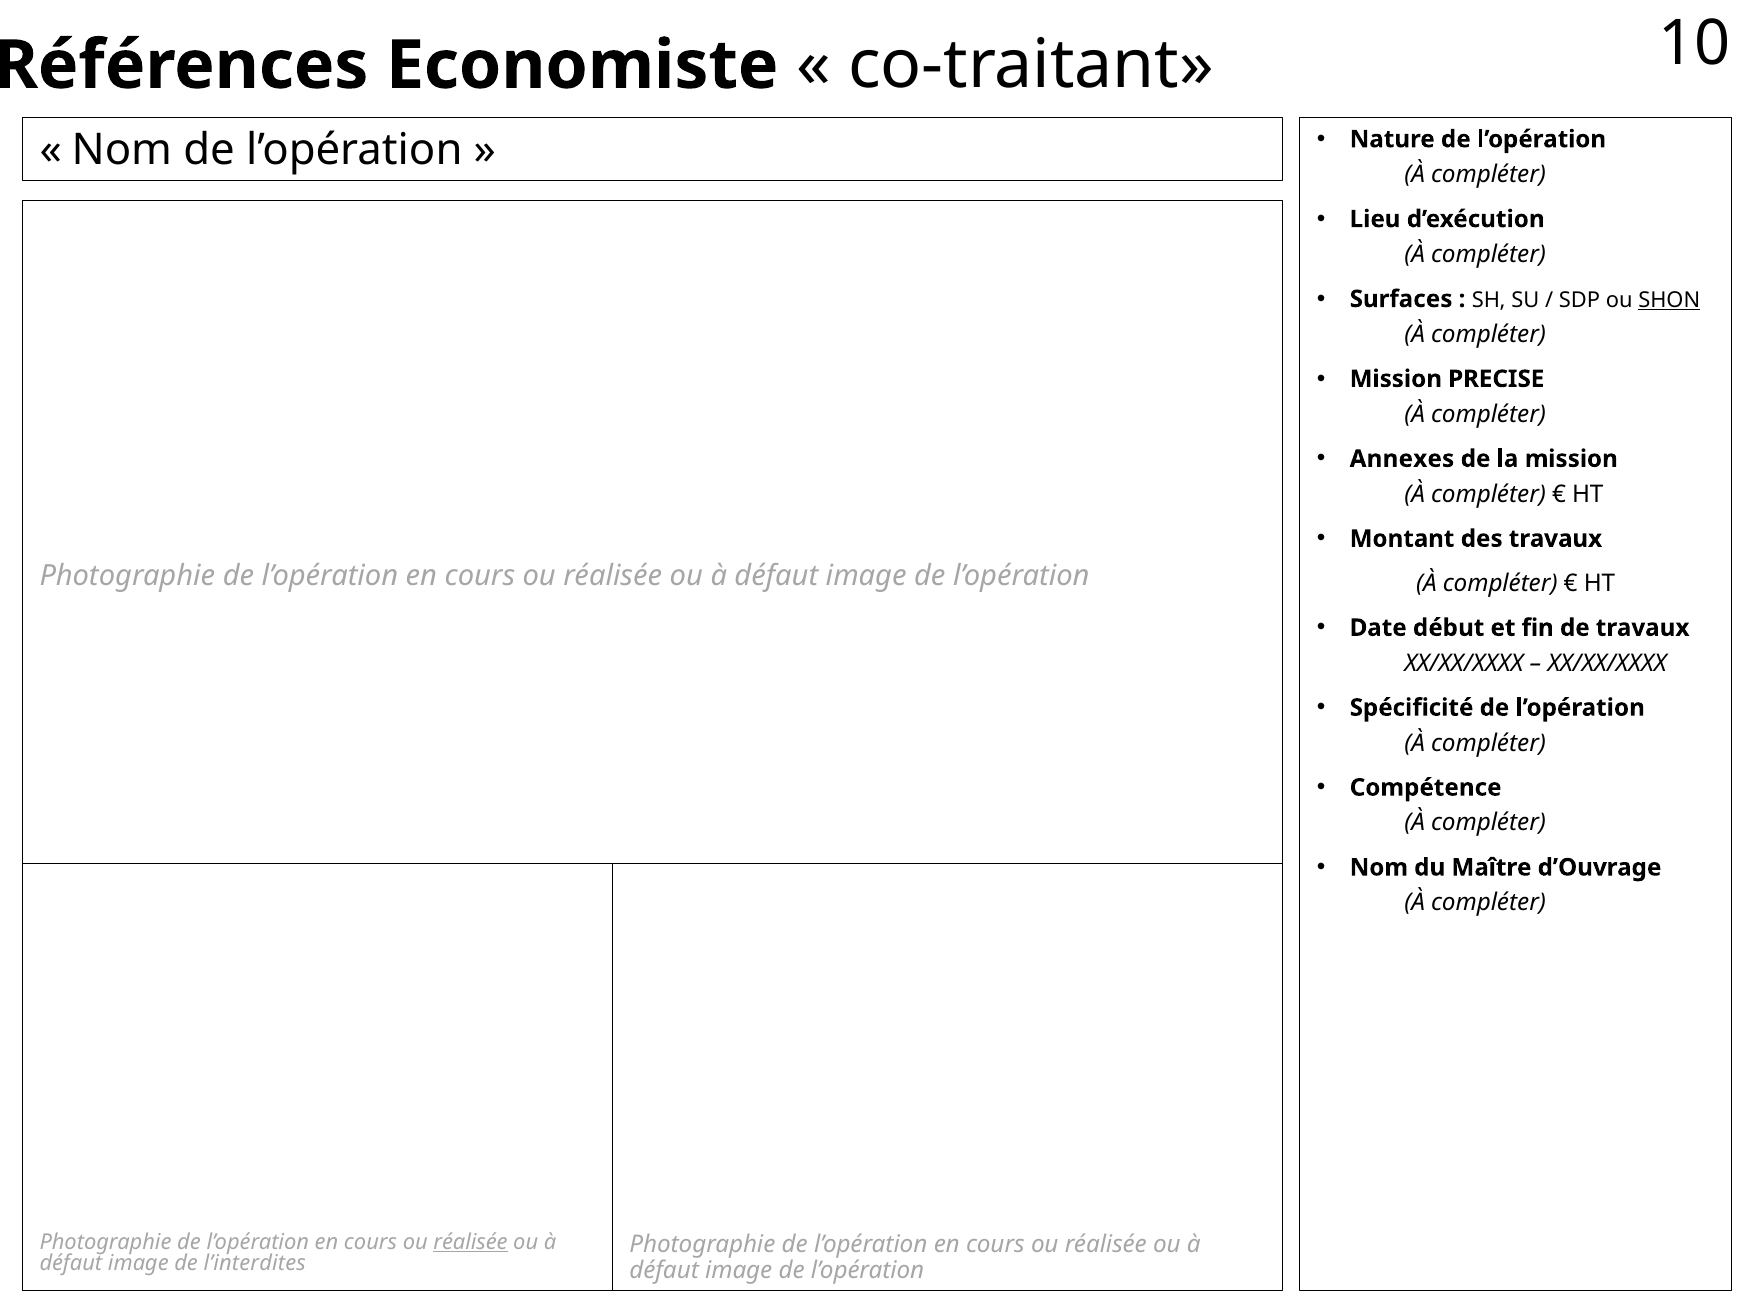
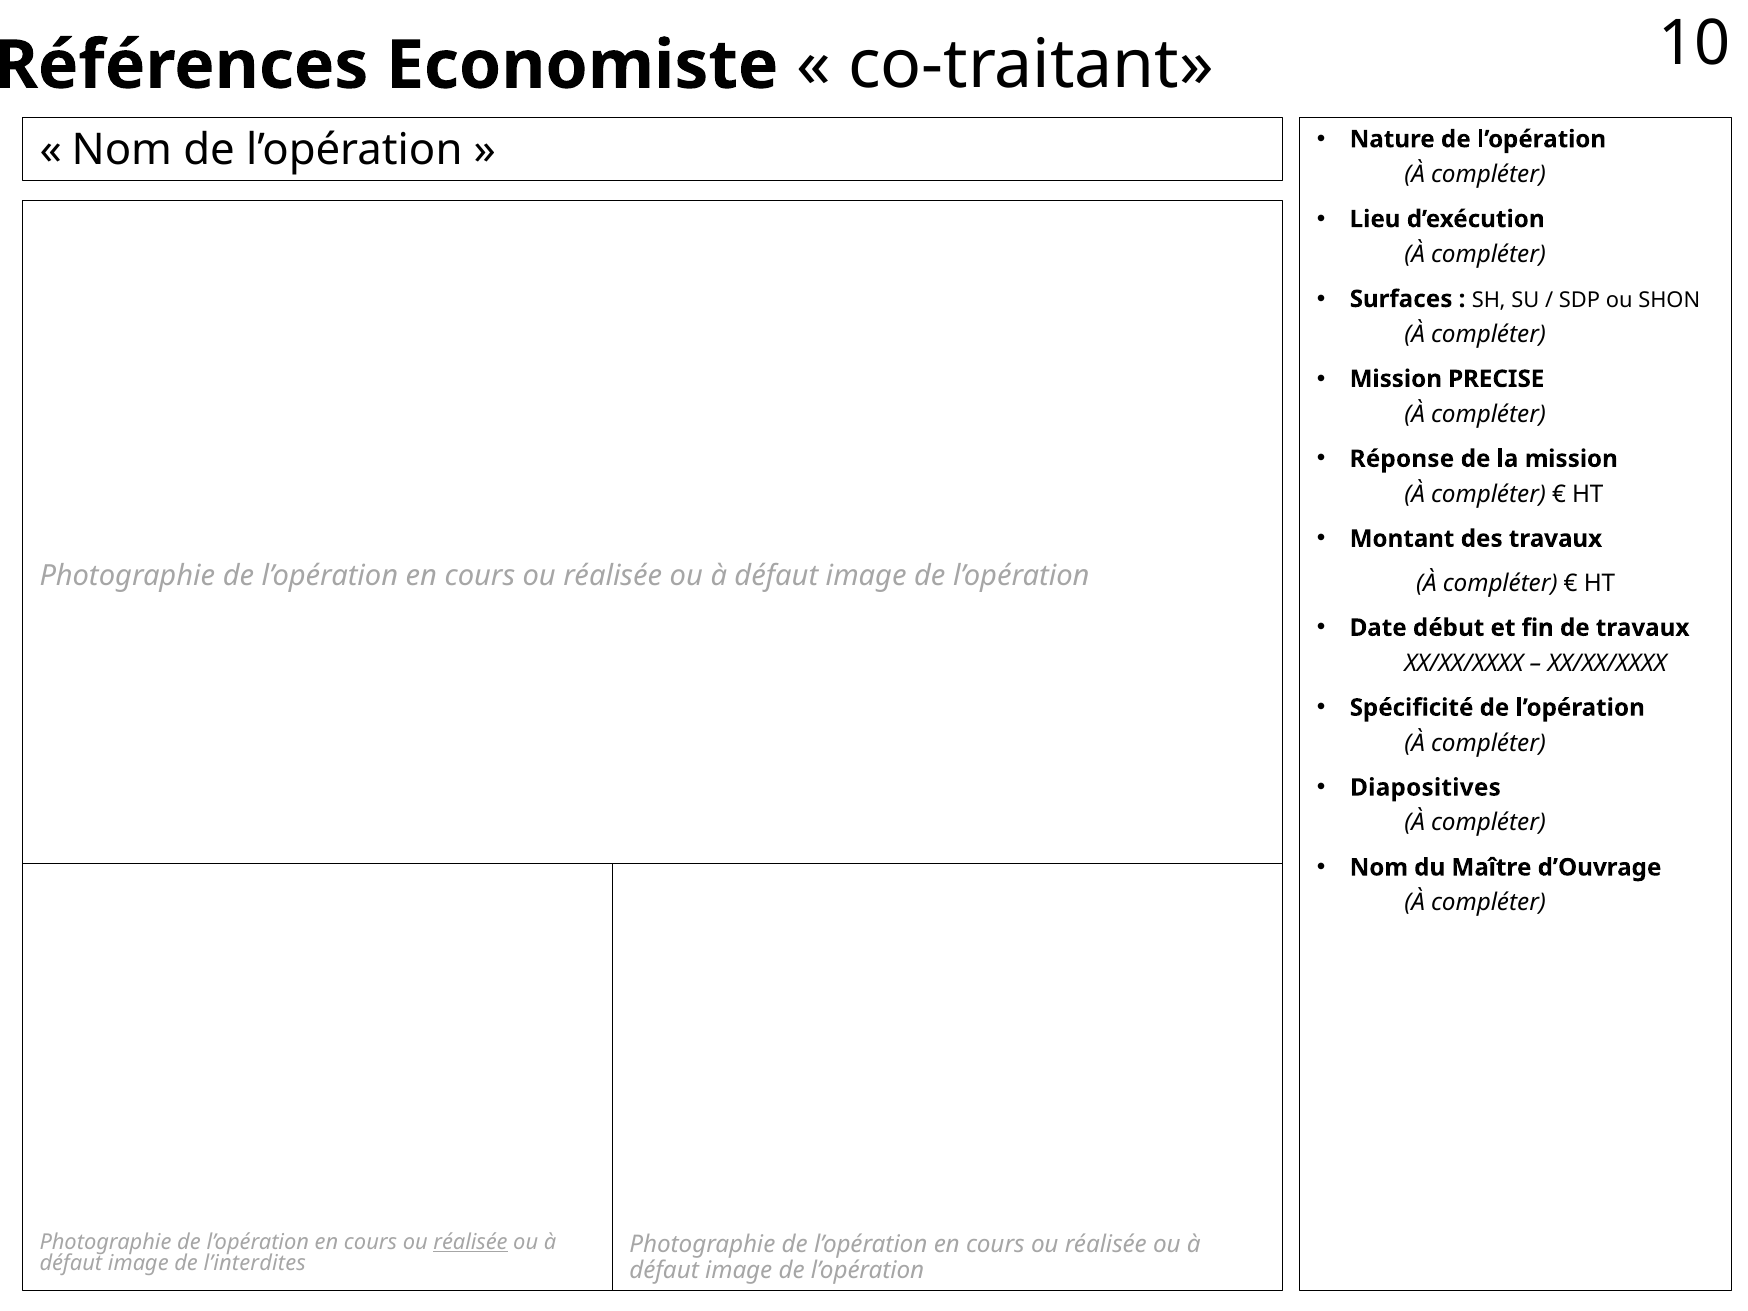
SHON underline: present -> none (1669, 300)
Annexes: Annexes -> Réponse (1402, 459)
Compétence: Compétence -> Diapositives (1425, 788)
